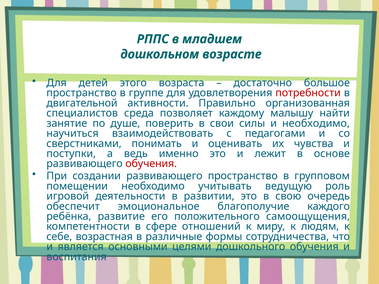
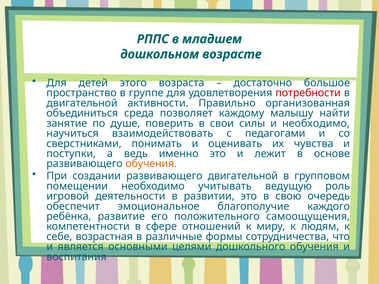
специалистов: специалистов -> объединиться (82, 113)
обучения colour: red -> orange (151, 164)
развивающего пространство: пространство -> двигательной (243, 176)
